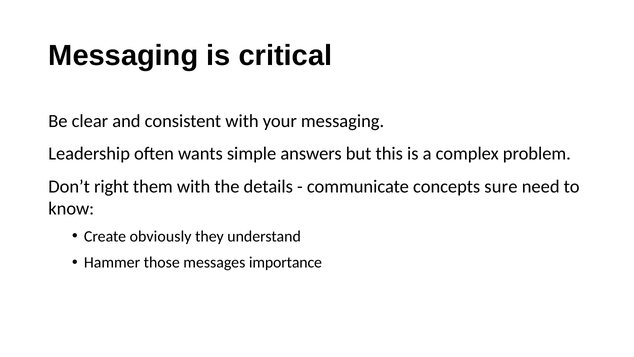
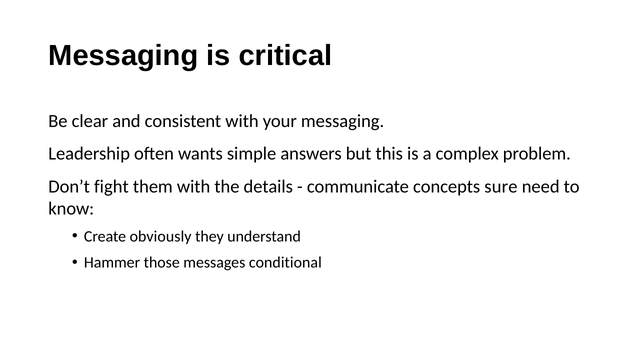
right: right -> fight (111, 186)
importance: importance -> conditional (285, 262)
